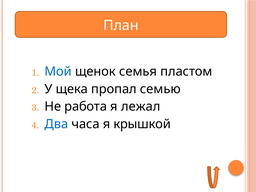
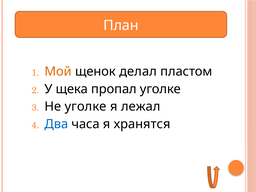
Мой colour: blue -> orange (58, 72)
семья: семья -> делал (138, 72)
пропал семью: семью -> уголке (160, 89)
Не работа: работа -> уголке (86, 107)
крышкой: крышкой -> хранятся (142, 124)
